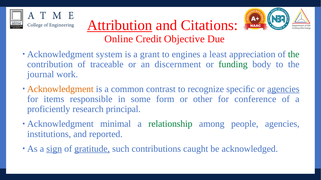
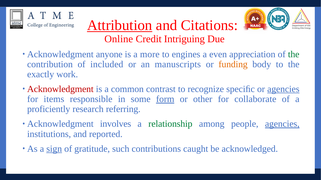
Objective: Objective -> Intriguing (184, 39)
system: system -> anyone (109, 54)
grant: grant -> more (150, 54)
least: least -> even (218, 54)
traceable: traceable -> included (107, 64)
discernment: discernment -> manuscripts (178, 64)
funding colour: green -> orange (233, 64)
journal: journal -> exactly (41, 75)
Acknowledgment colour: orange -> red (60, 89)
form underline: none -> present (165, 99)
conference: conference -> collaborate (255, 99)
principal: principal -> referring (123, 109)
minimal: minimal -> involves (116, 124)
agencies underline: none -> present (282, 124)
gratitude underline: present -> none (92, 149)
